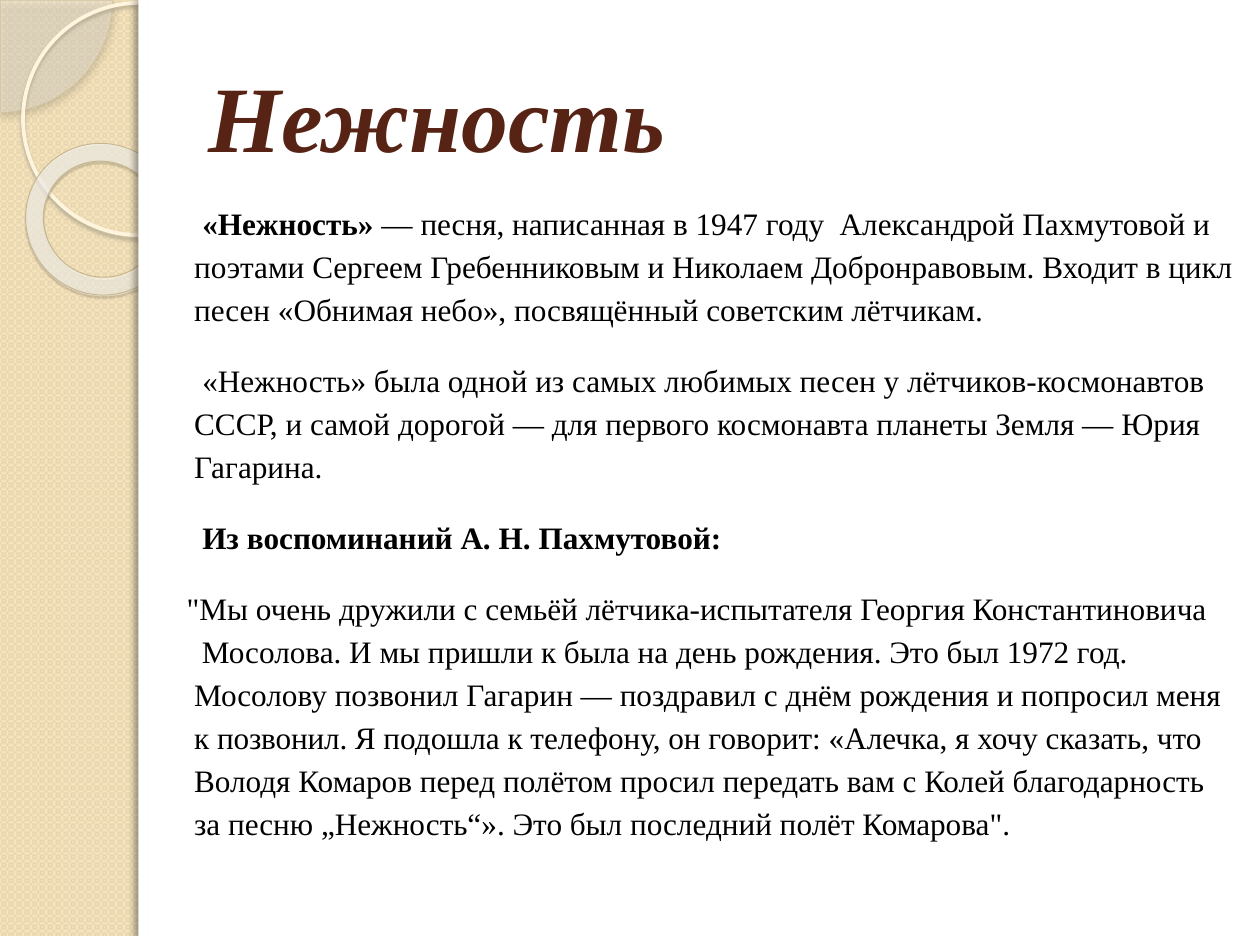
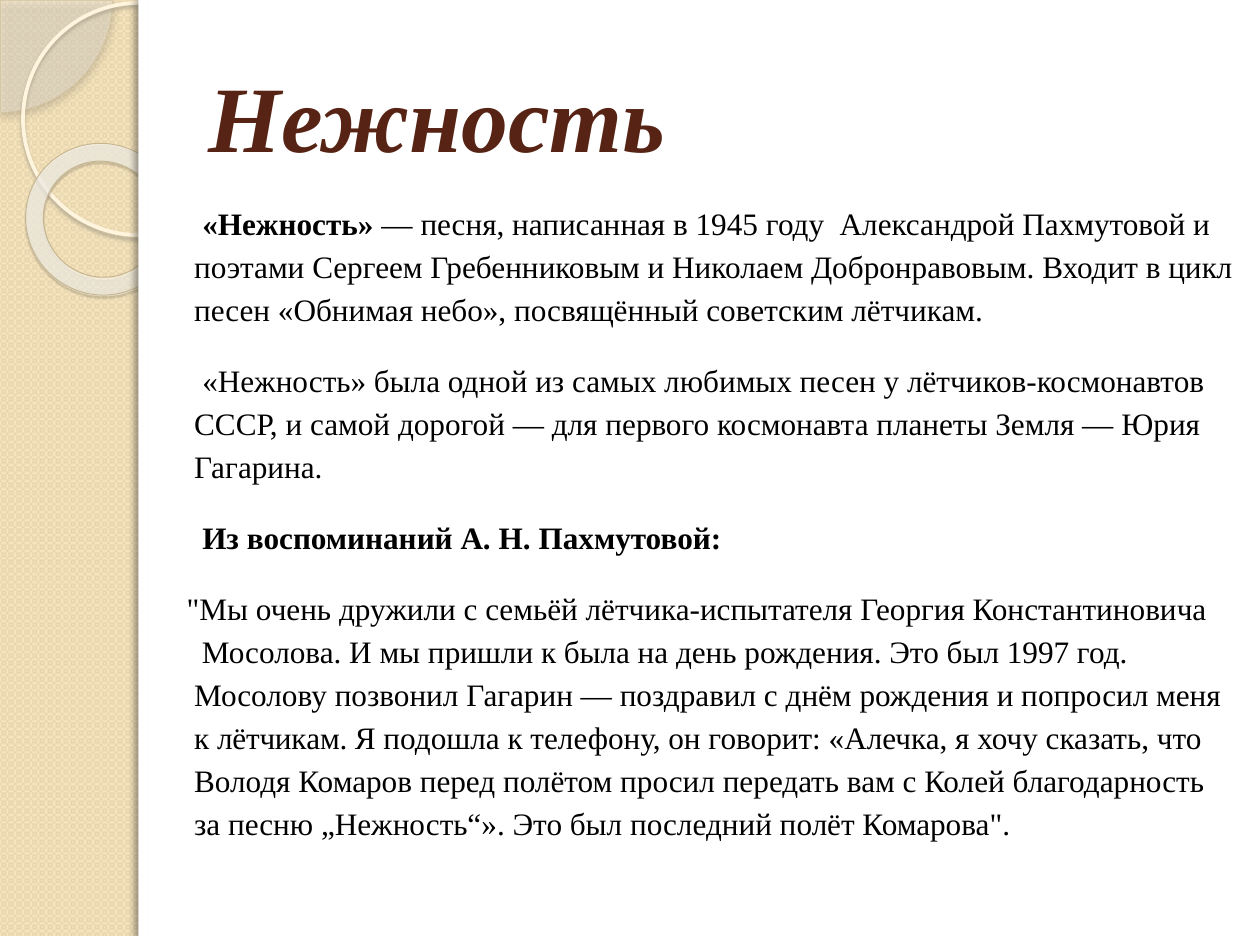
1947: 1947 -> 1945 (727, 226)
1972: 1972 -> 1997 (1038, 654)
к позвонил: позвонил -> лётчикам (282, 740)
